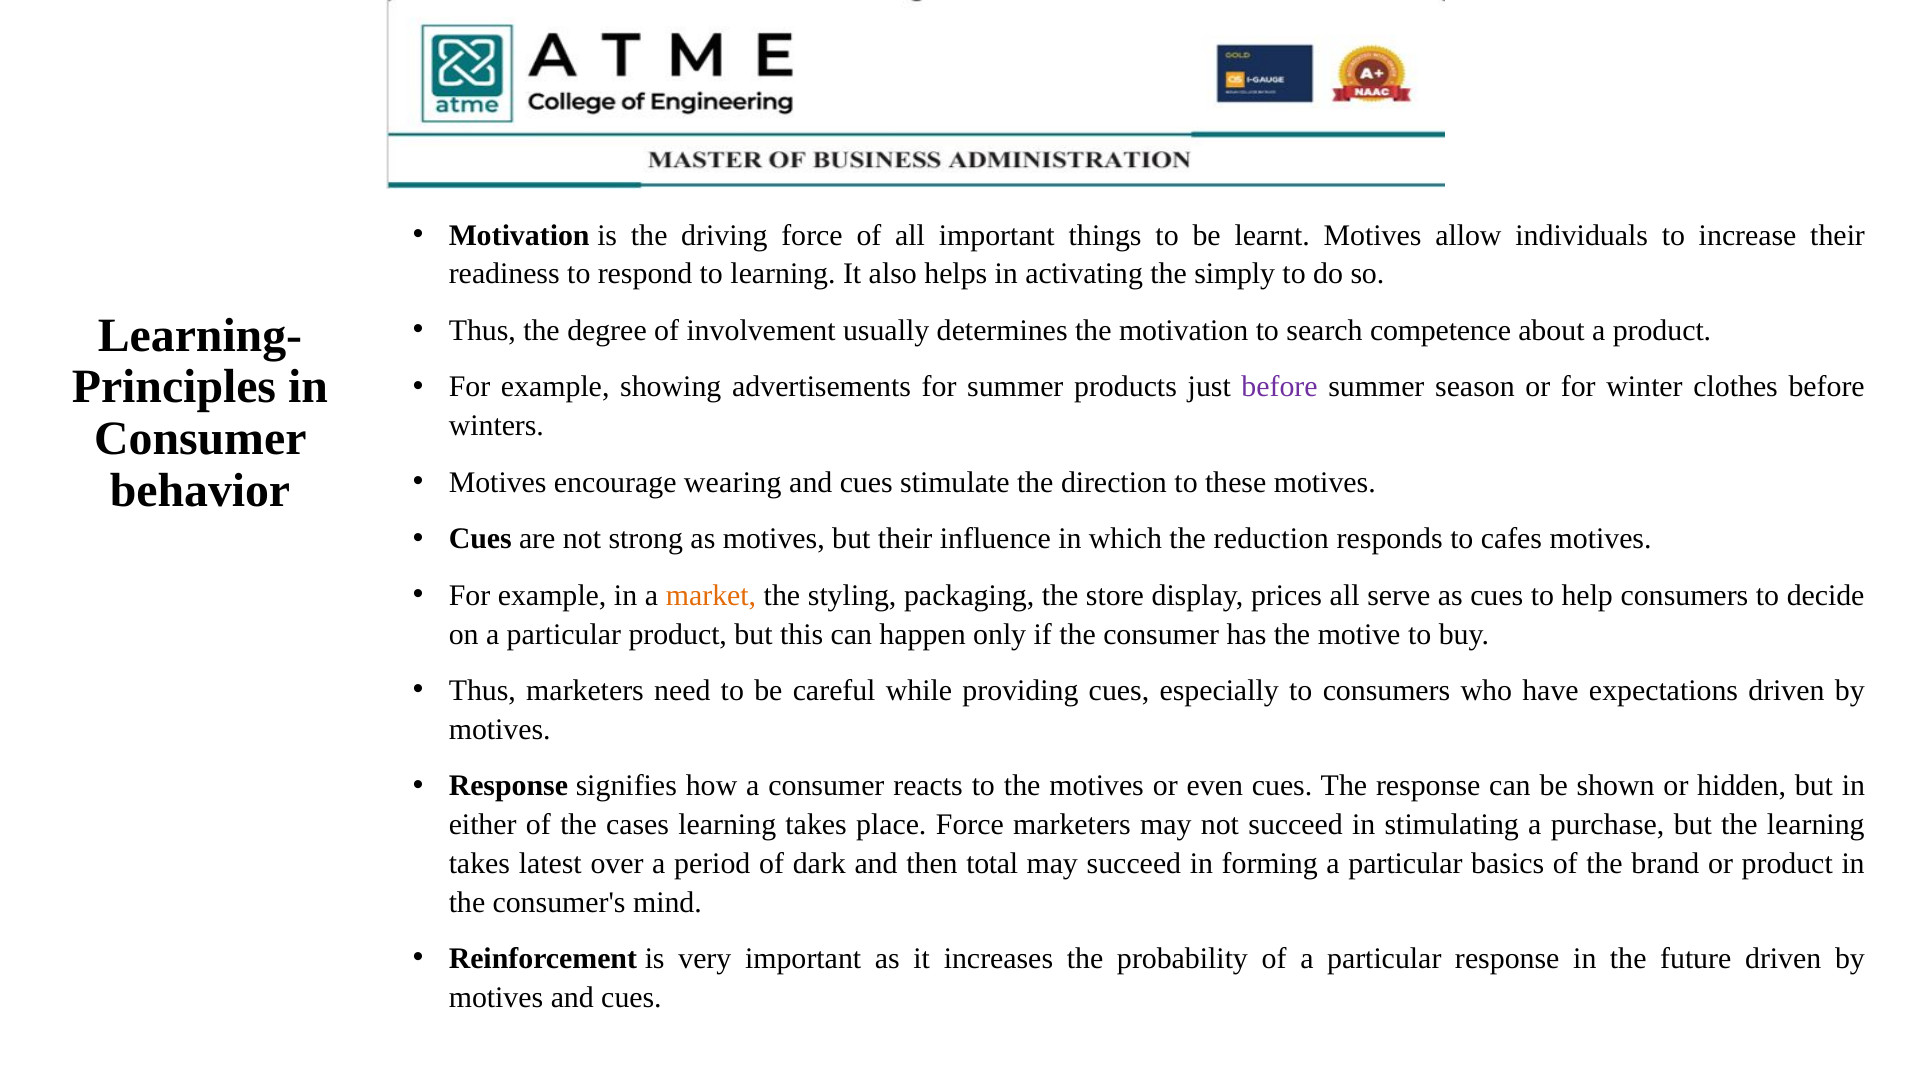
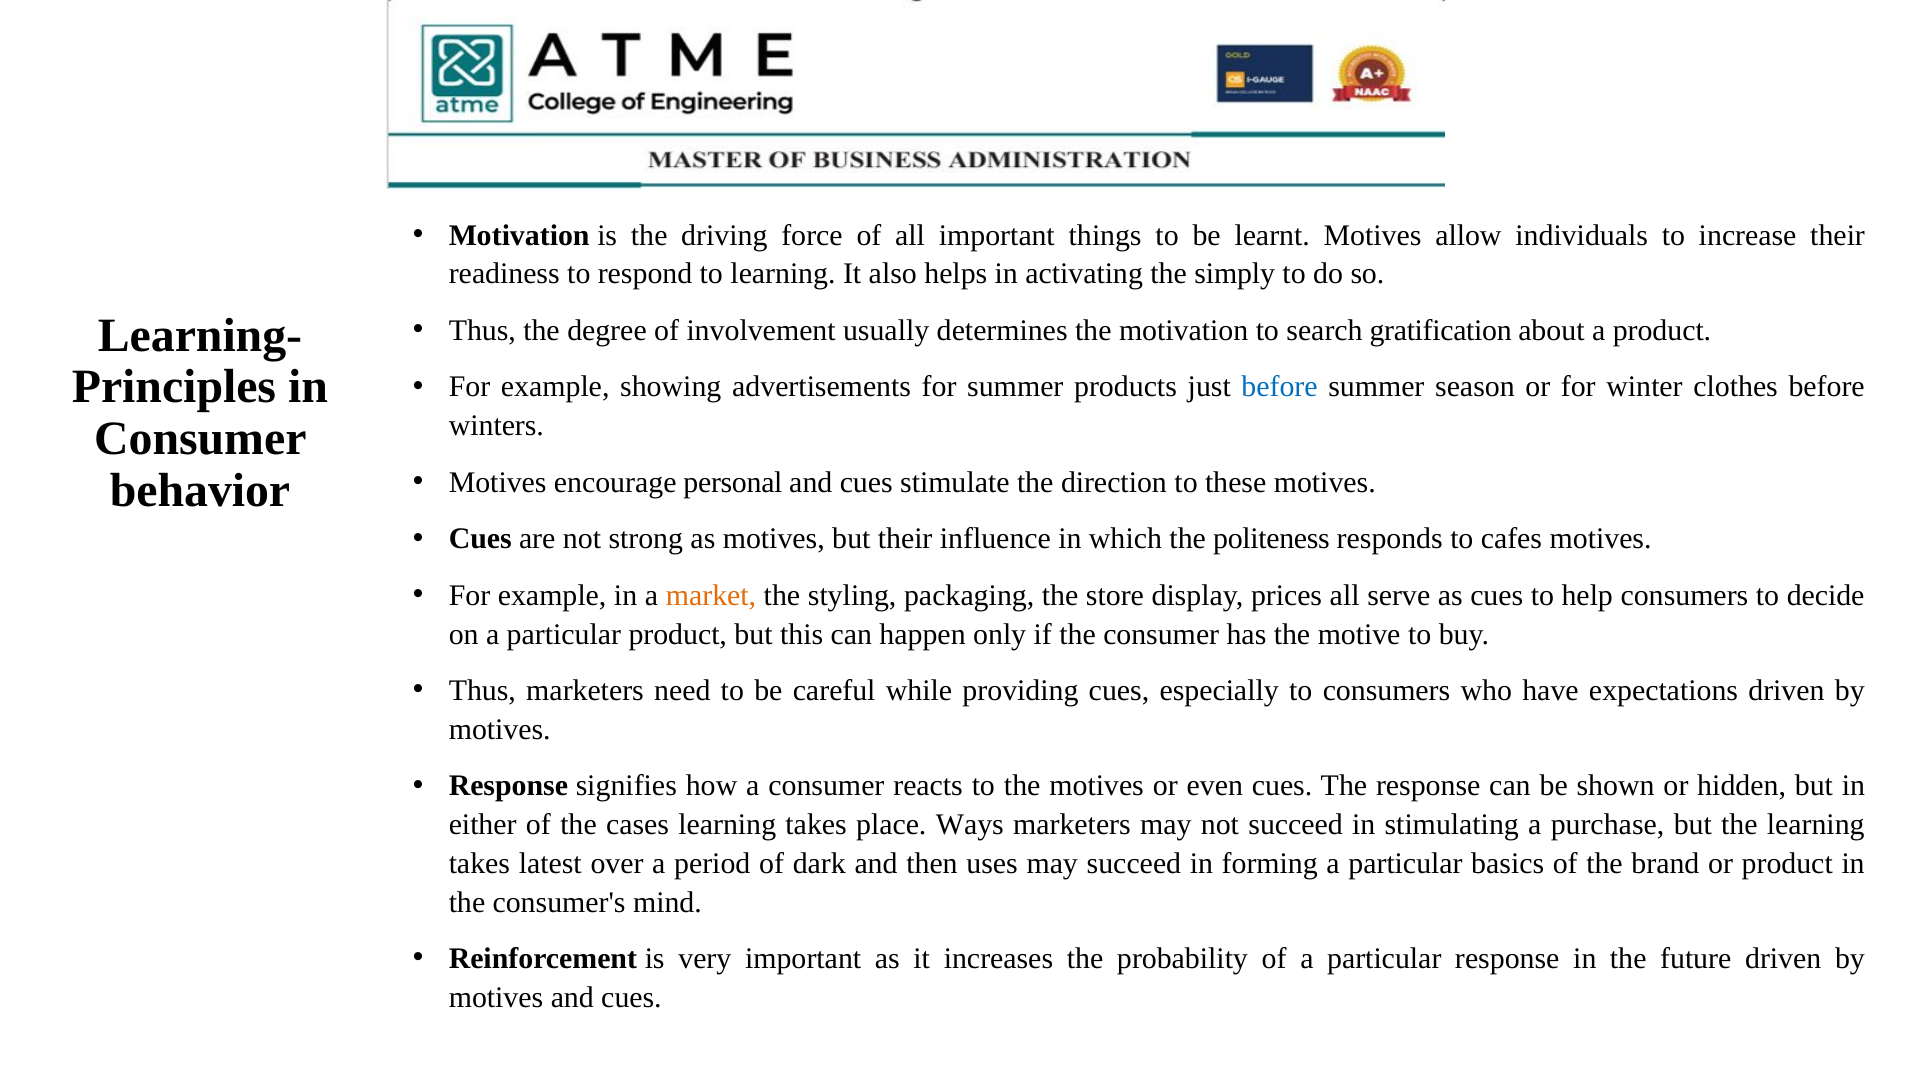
competence: competence -> gratification (1441, 330)
before colour: purple -> blue (1280, 387)
wearing: wearing -> personal (733, 482)
reduction: reduction -> politeness (1271, 539)
place Force: Force -> Ways (970, 824)
total: total -> uses (992, 863)
